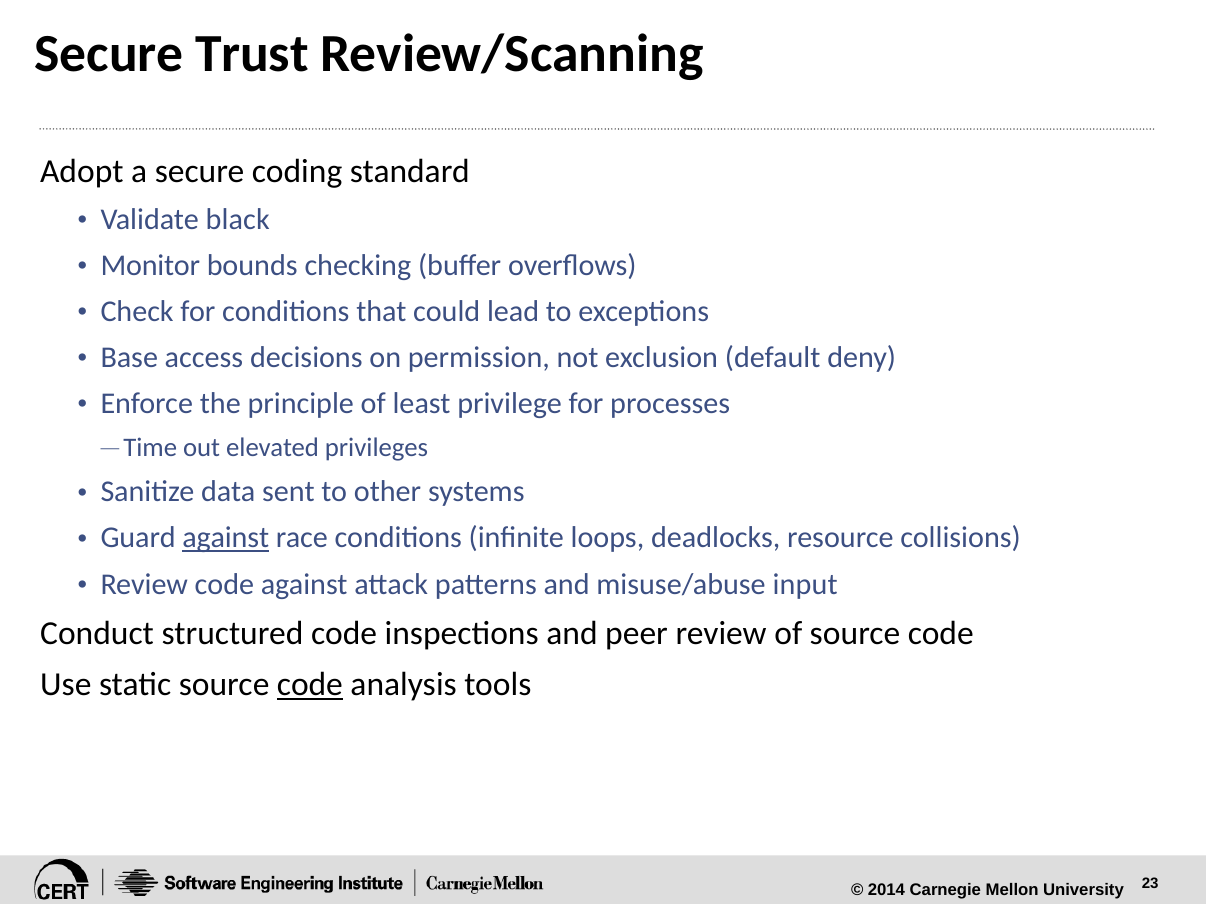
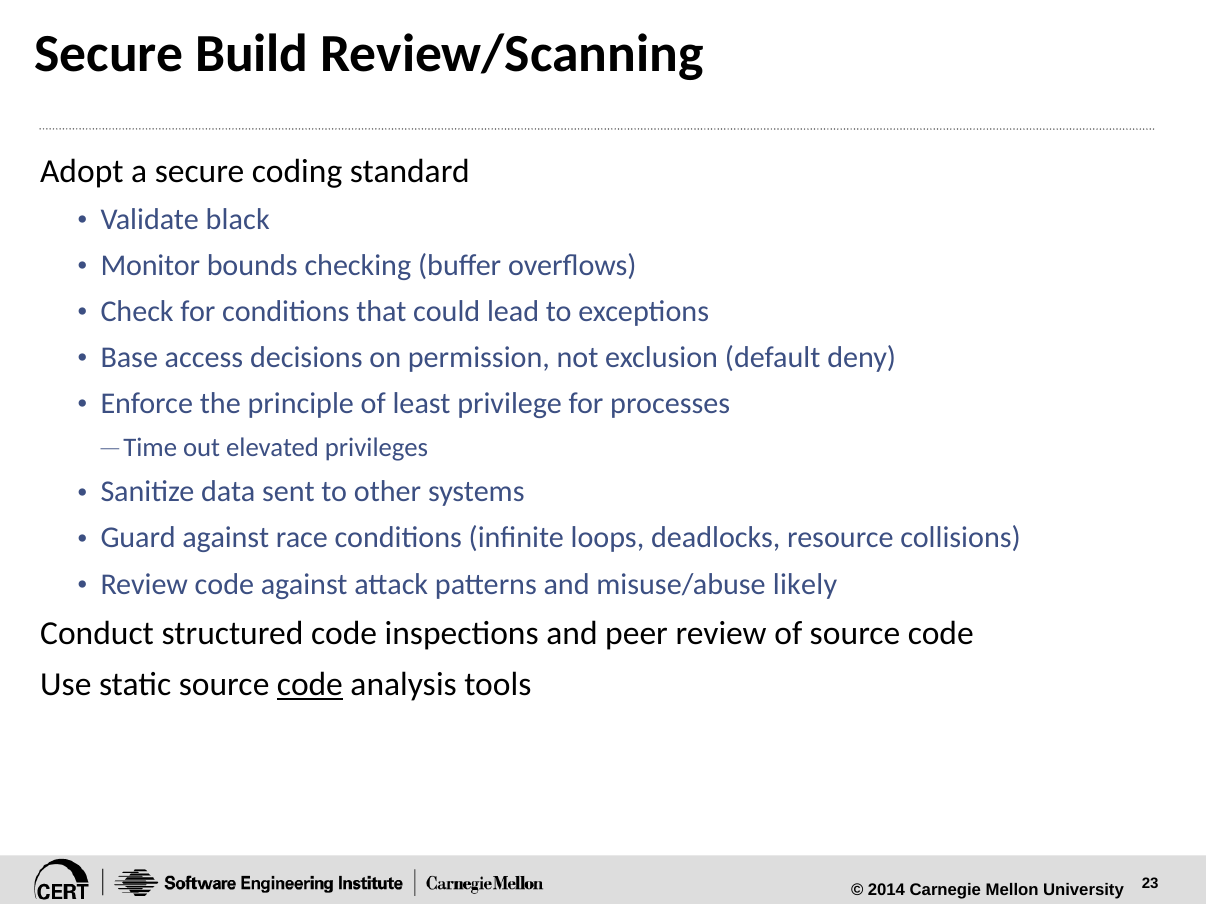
Trust: Trust -> Build (252, 54)
against underline: present -> none (226, 538)
input: input -> likely (805, 584)
